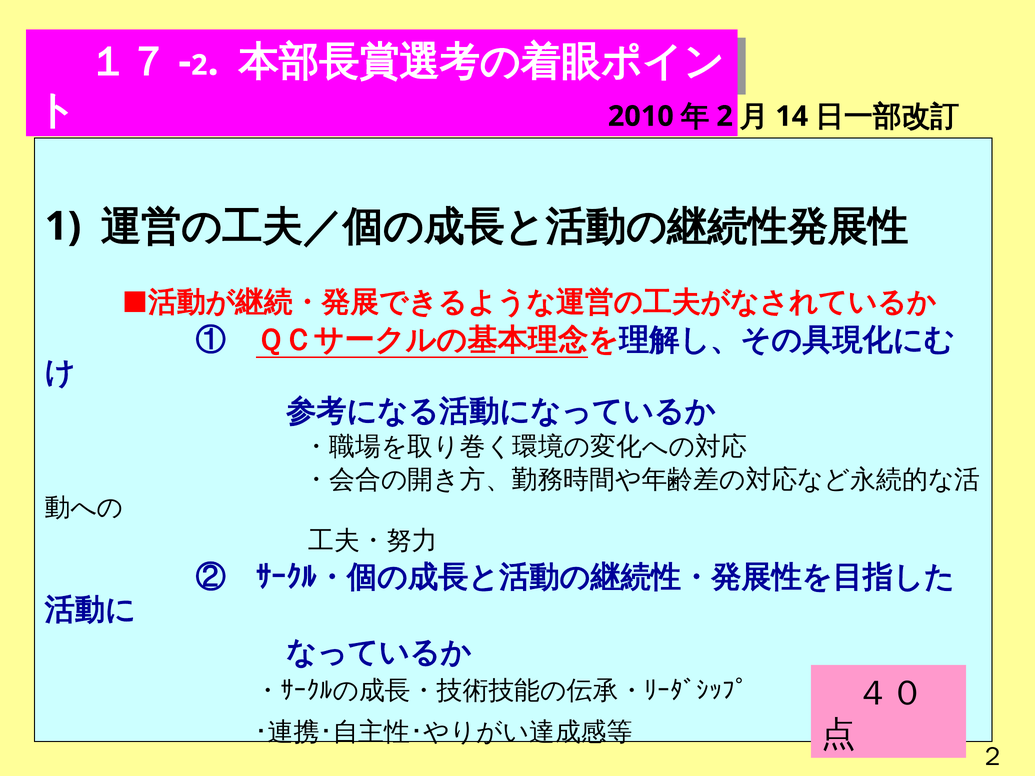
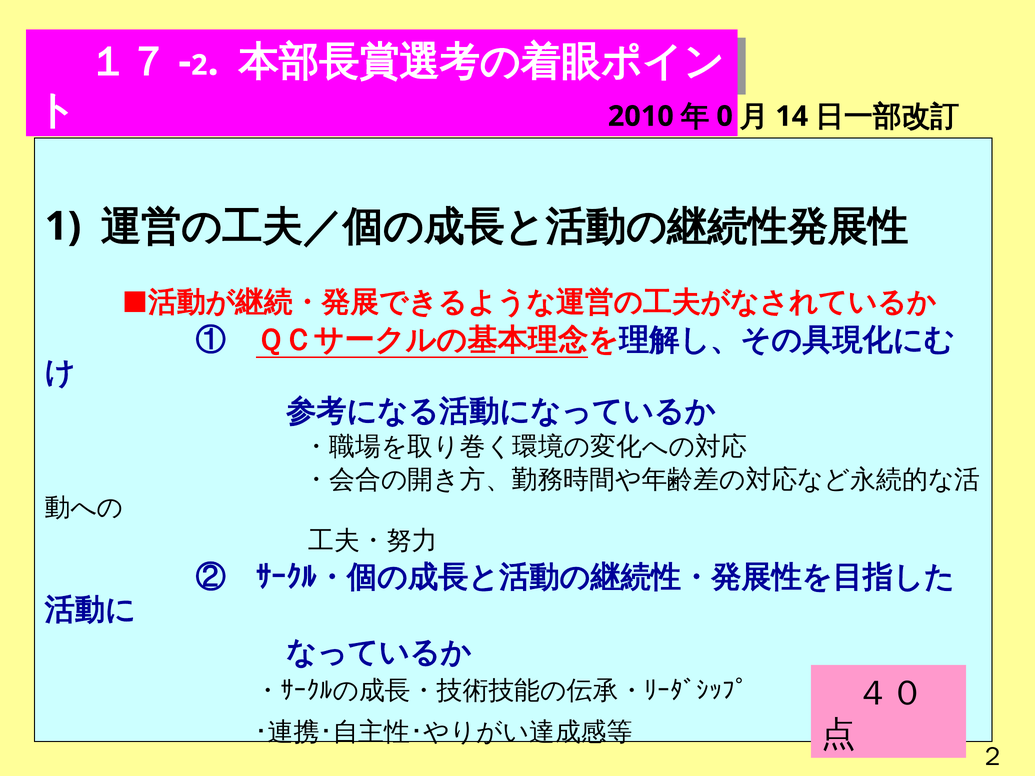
2: 2 -> 0 (725, 116)
